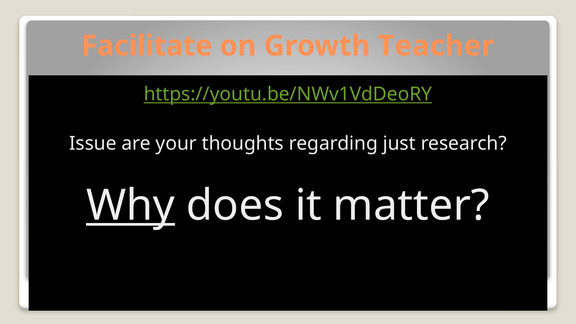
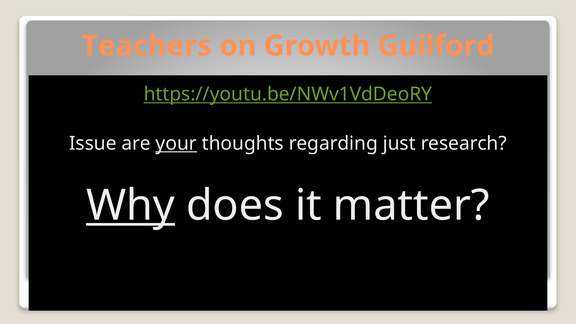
Facilitate: Facilitate -> Teachers (147, 46)
Teacher: Teacher -> Guilford (436, 46)
your underline: none -> present (176, 143)
